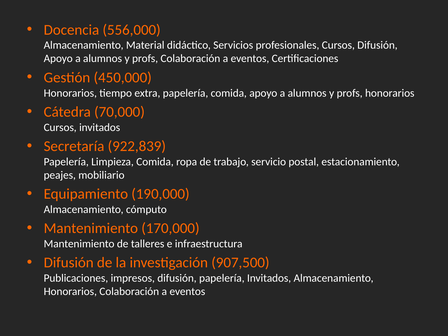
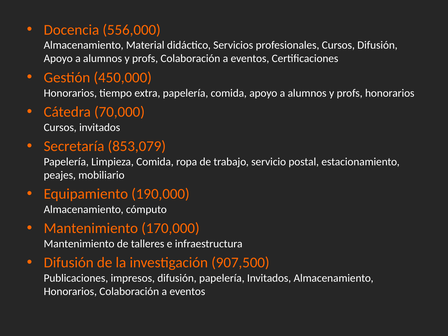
922,839: 922,839 -> 853,079 (137, 146)
